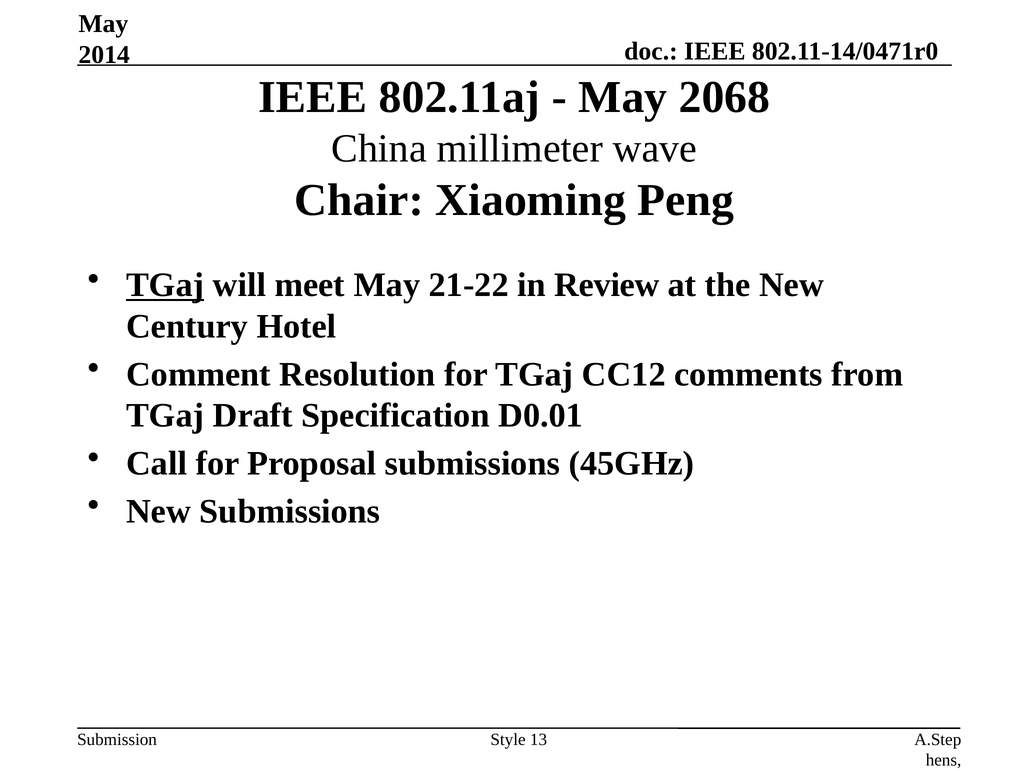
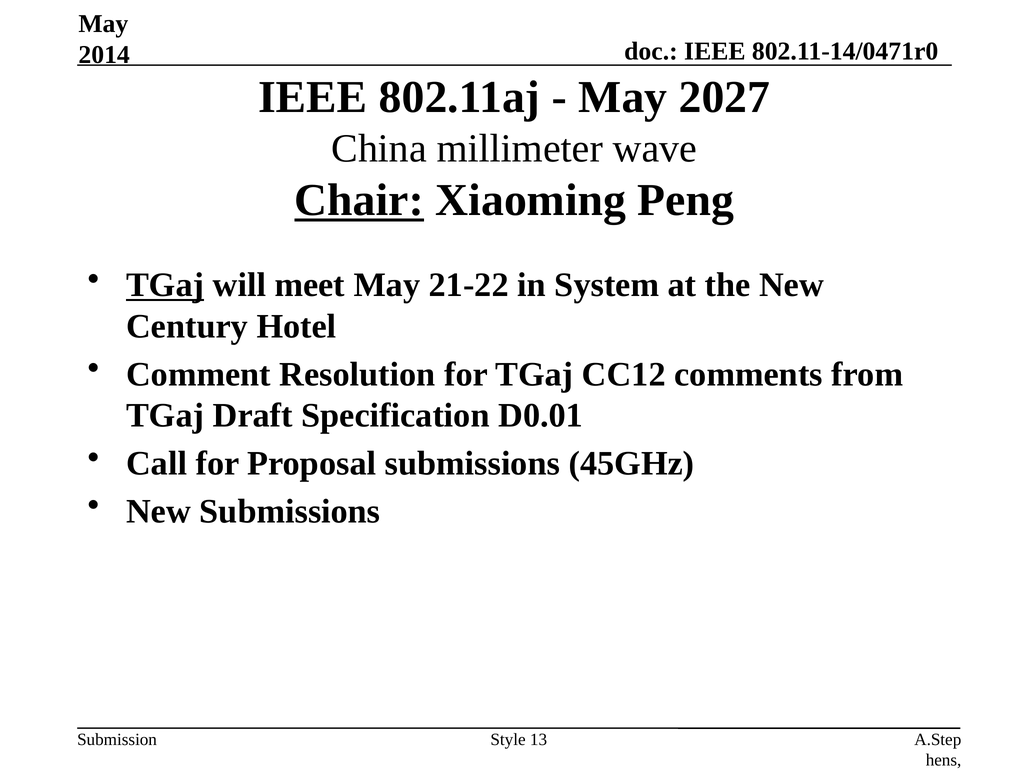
2068: 2068 -> 2027 (724, 97)
Chair underline: none -> present (359, 200)
Review: Review -> System (607, 285)
